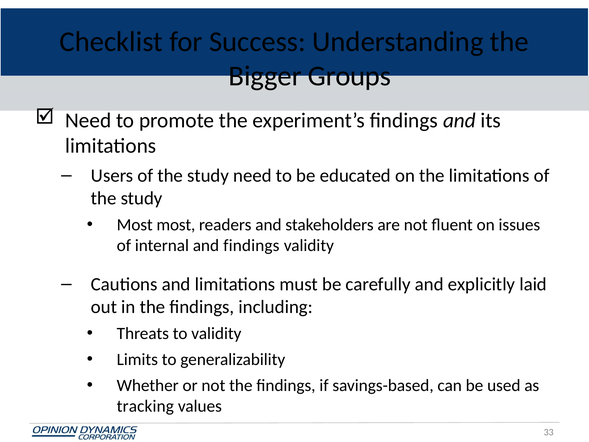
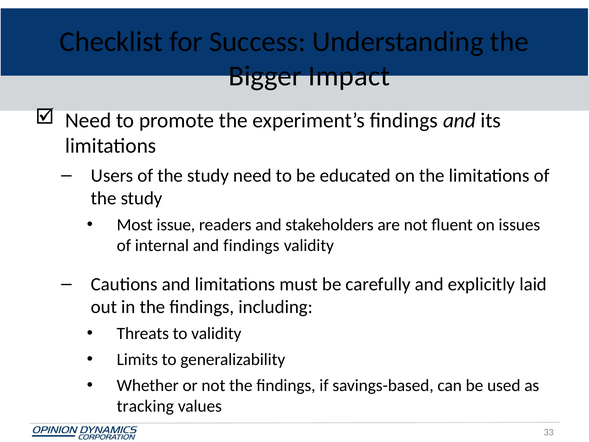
Groups: Groups -> Impact (349, 76)
Most most: most -> issue (176, 225)
